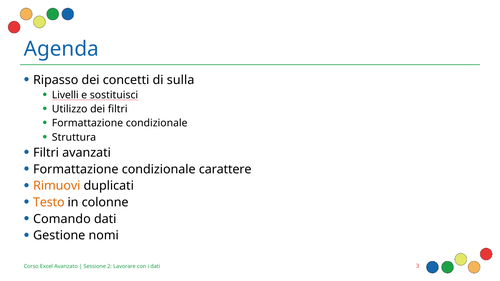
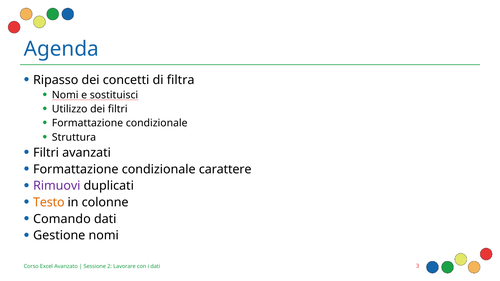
sulla: sulla -> filtra (181, 80)
Livelli: Livelli -> Nomi (65, 95)
Rimuovi colour: orange -> purple (57, 186)
